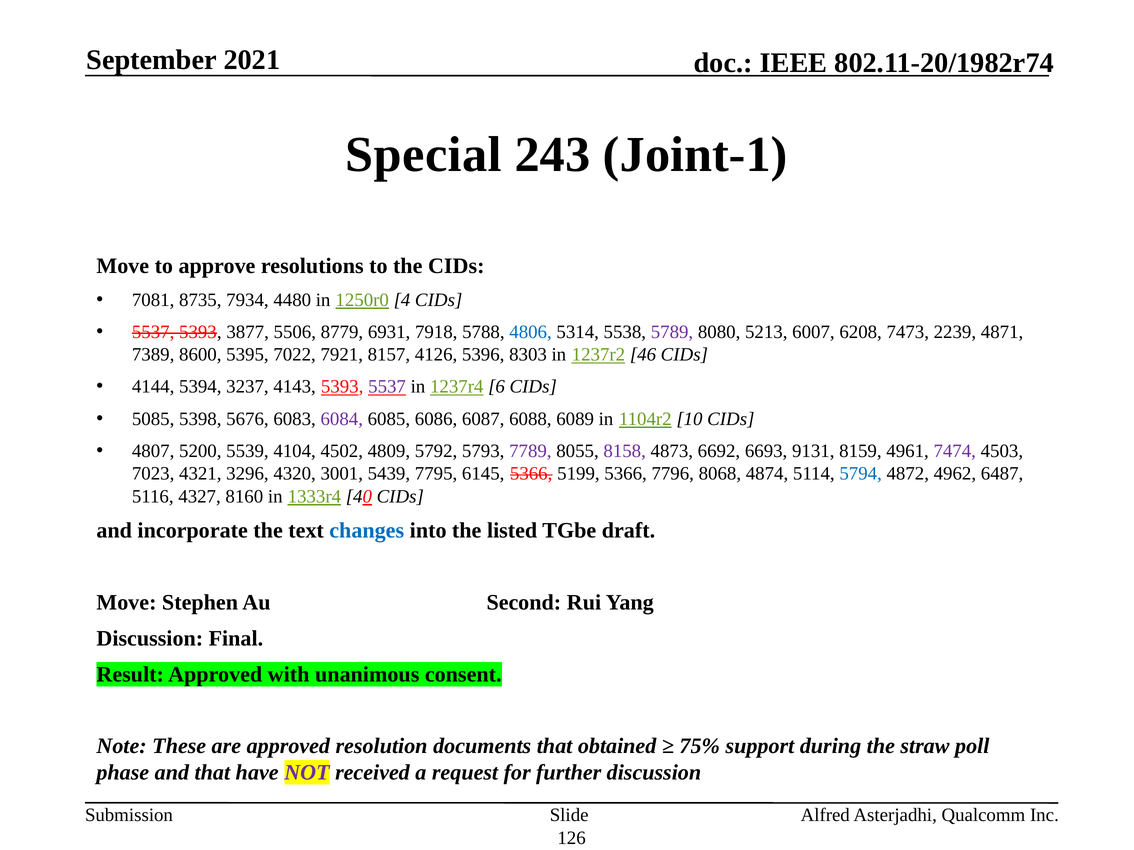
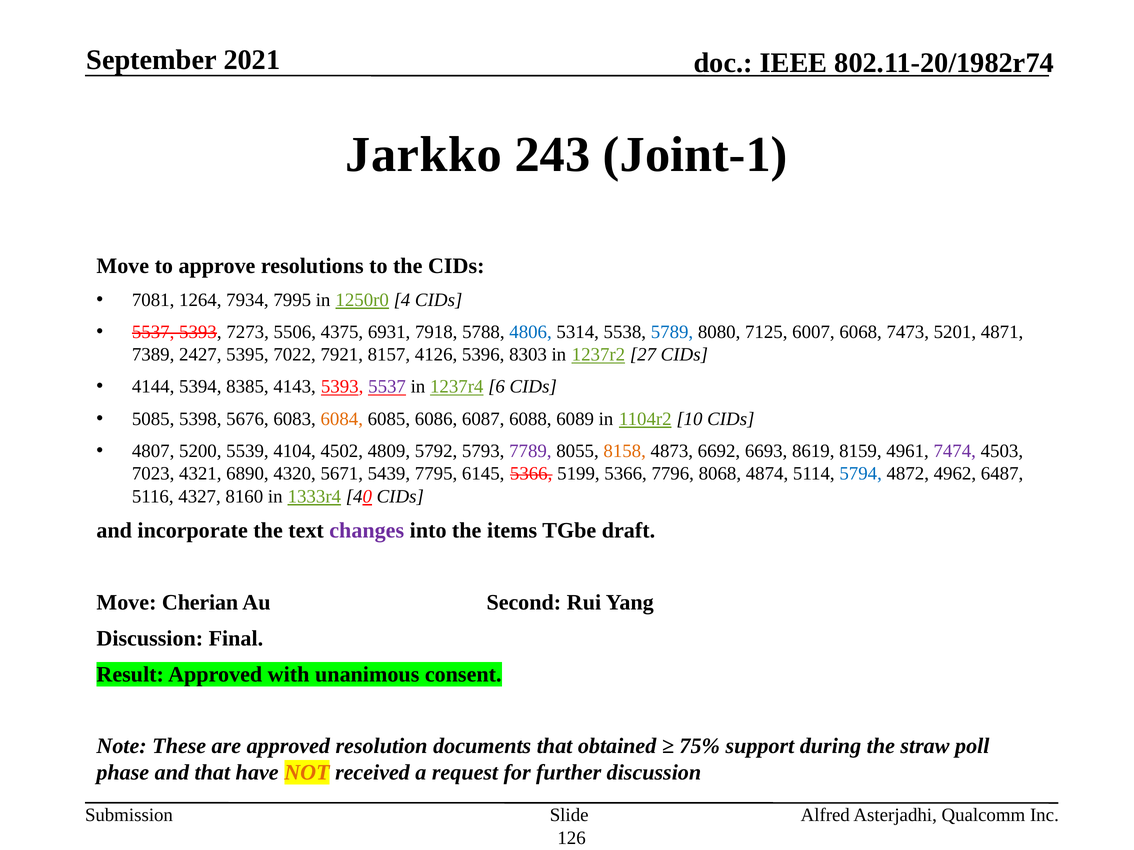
Special: Special -> Jarkko (424, 155)
8735: 8735 -> 1264 (200, 300)
4480: 4480 -> 7995 (292, 300)
3877: 3877 -> 7273 (248, 332)
8779: 8779 -> 4375 (342, 332)
5789 colour: purple -> blue (672, 332)
5213: 5213 -> 7125 (766, 332)
6208: 6208 -> 6068 (861, 332)
2239: 2239 -> 5201 (955, 332)
8600: 8600 -> 2427 (200, 355)
46: 46 -> 27 (643, 355)
3237: 3237 -> 8385 (247, 387)
6084 colour: purple -> orange (342, 419)
8158 colour: purple -> orange (625, 451)
9131: 9131 -> 8619 (813, 451)
3296: 3296 -> 6890 (247, 474)
3001: 3001 -> 5671 (342, 474)
changes colour: blue -> purple (367, 531)
listed: listed -> items (512, 531)
Stephen: Stephen -> Cherian (200, 603)
NOT colour: purple -> orange (307, 773)
